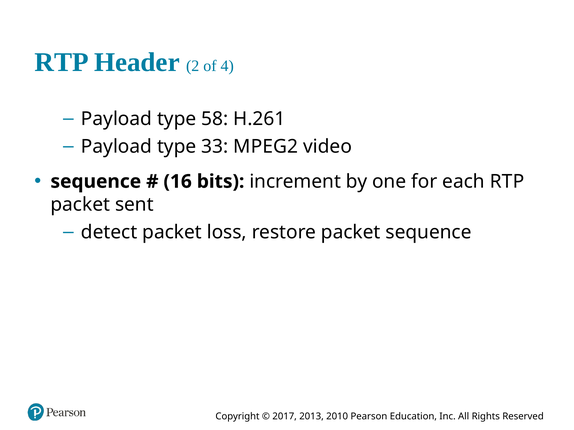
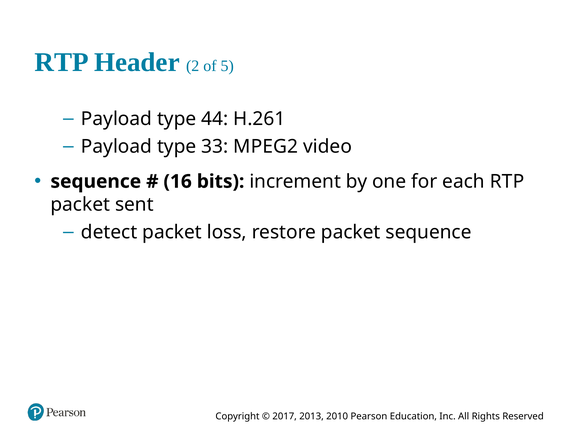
4: 4 -> 5 (227, 66)
58: 58 -> 44 (215, 119)
